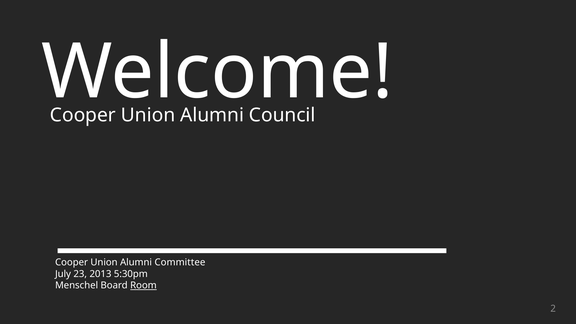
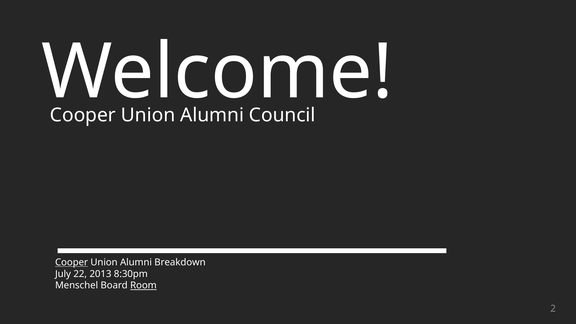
Cooper underline: none -> present (72, 262)
Committee: Committee -> Breakdown (180, 262)
23: 23 -> 22 (80, 274)
5:30pm: 5:30pm -> 8:30pm (131, 274)
